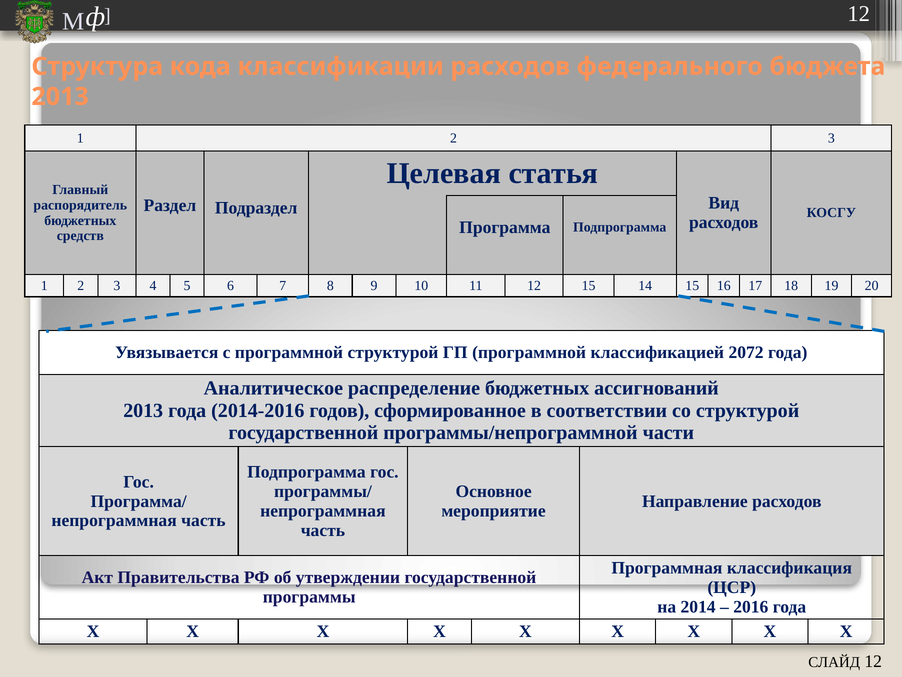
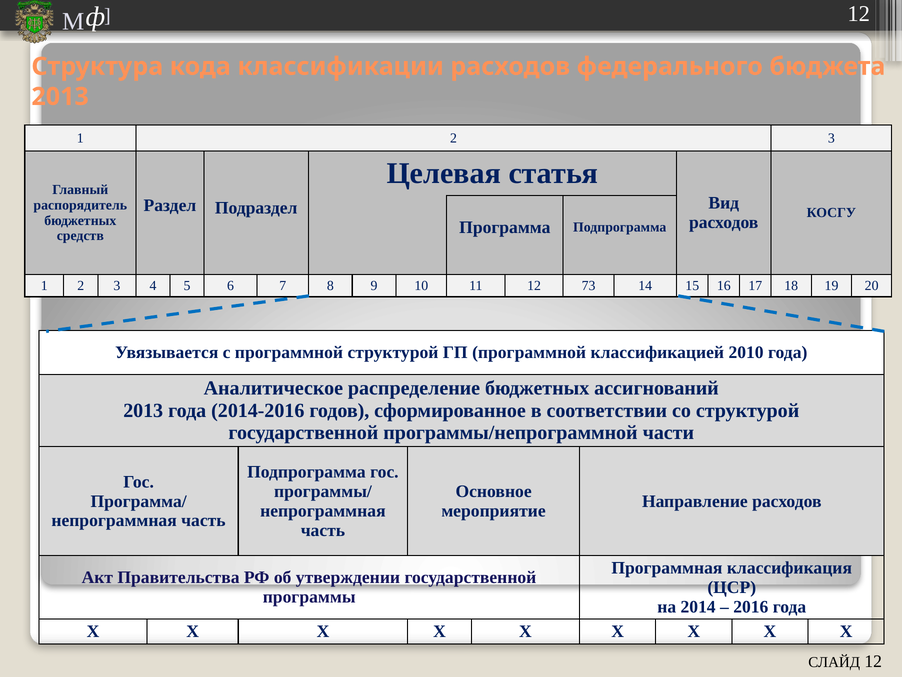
12 15: 15 -> 73 (589, 286)
2072: 2072 -> 2010 (746, 352)
